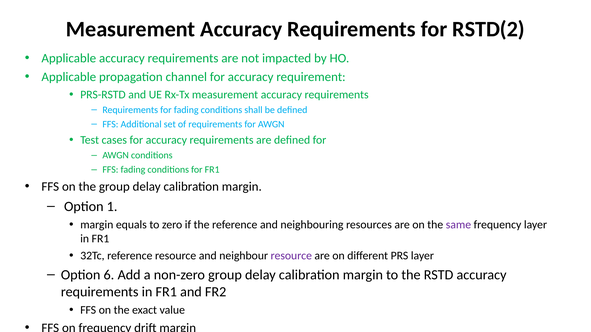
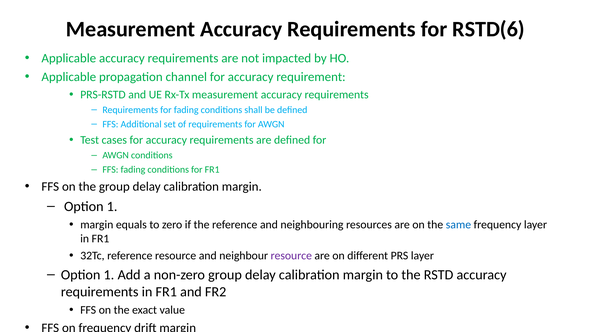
RSTD(2: RSTD(2 -> RSTD(6 (489, 29)
same colour: purple -> blue (458, 225)
6: 6 -> 1 (109, 275)
